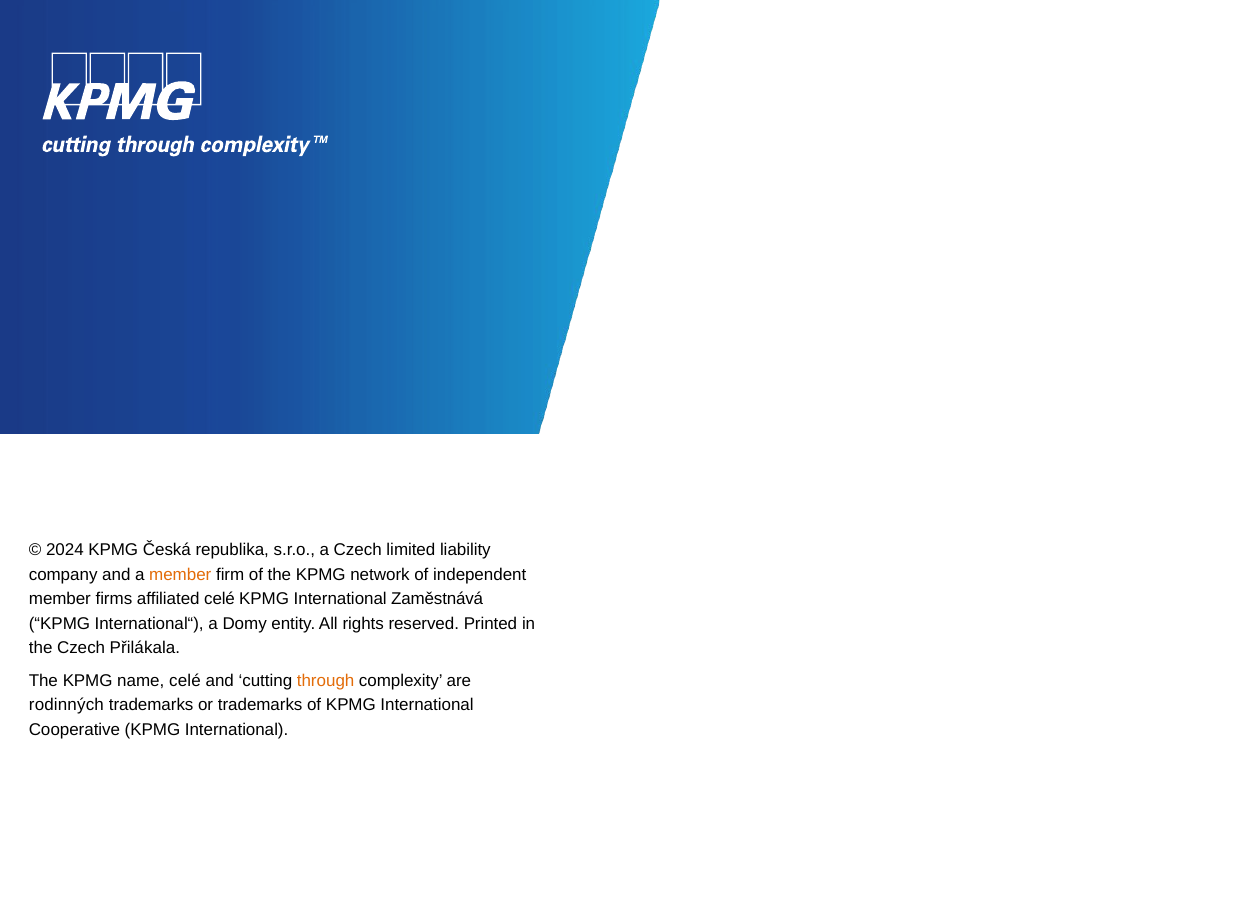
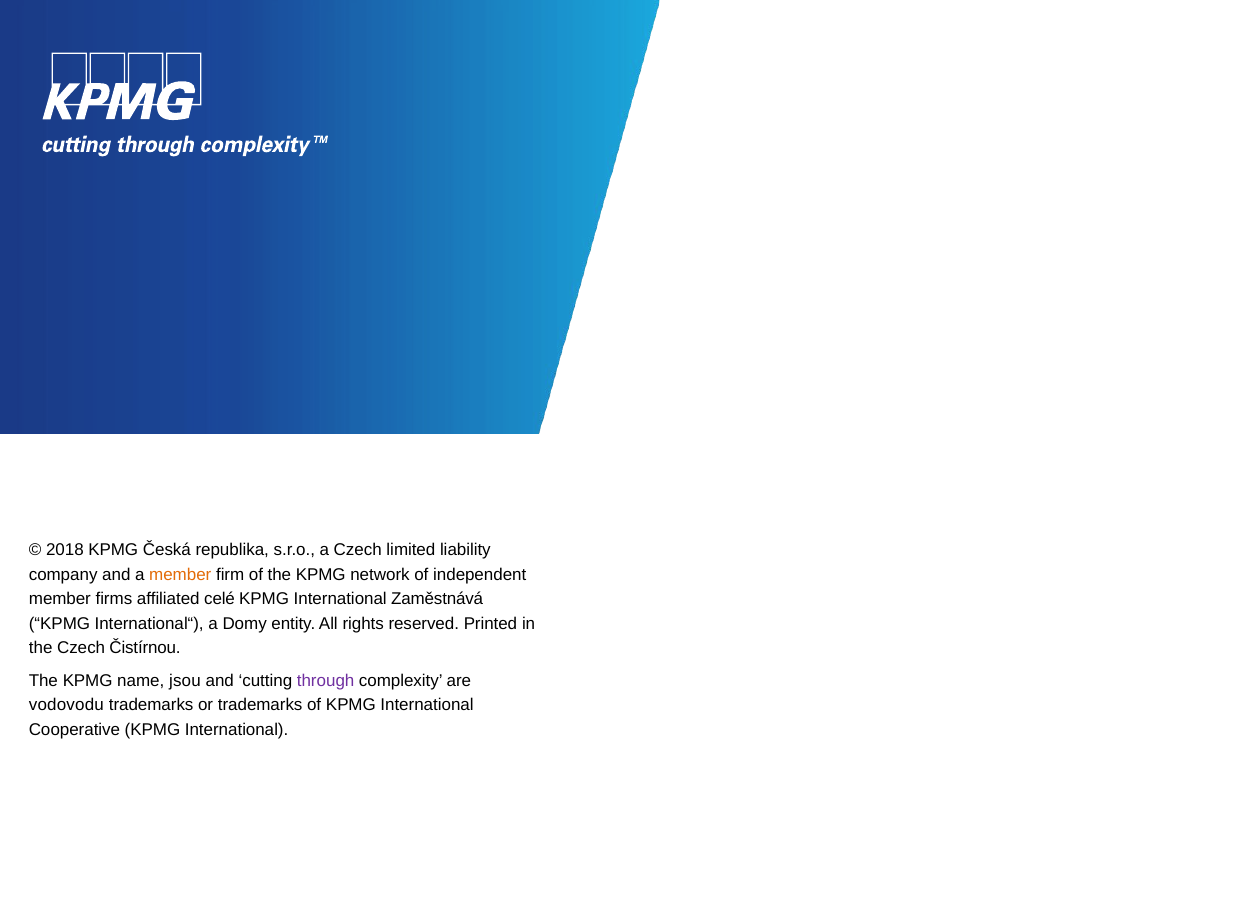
2024: 2024 -> 2018 (65, 550)
Přilákala: Přilákala -> Čistírnou (145, 648)
name celé: celé -> jsou (185, 681)
through colour: orange -> purple (326, 681)
rodinných: rodinných -> vodovodu (66, 705)
